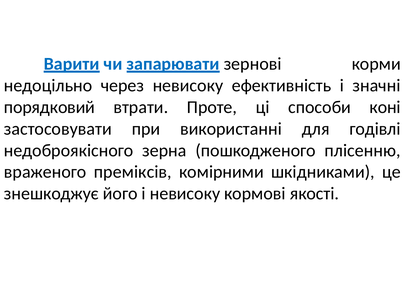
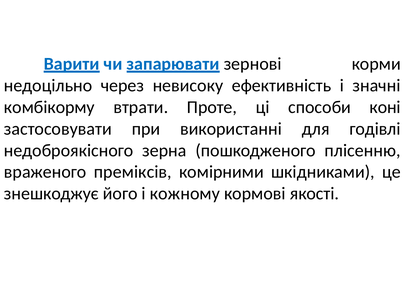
порядковий: порядковий -> комбікорму (49, 107)
і невисоку: невисоку -> кожному (185, 193)
